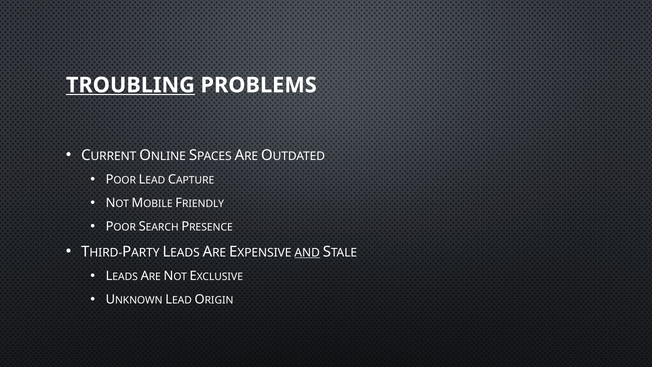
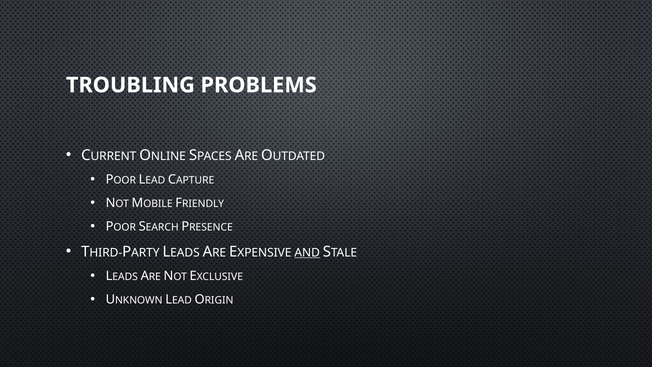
TROUBLING underline: present -> none (130, 85)
